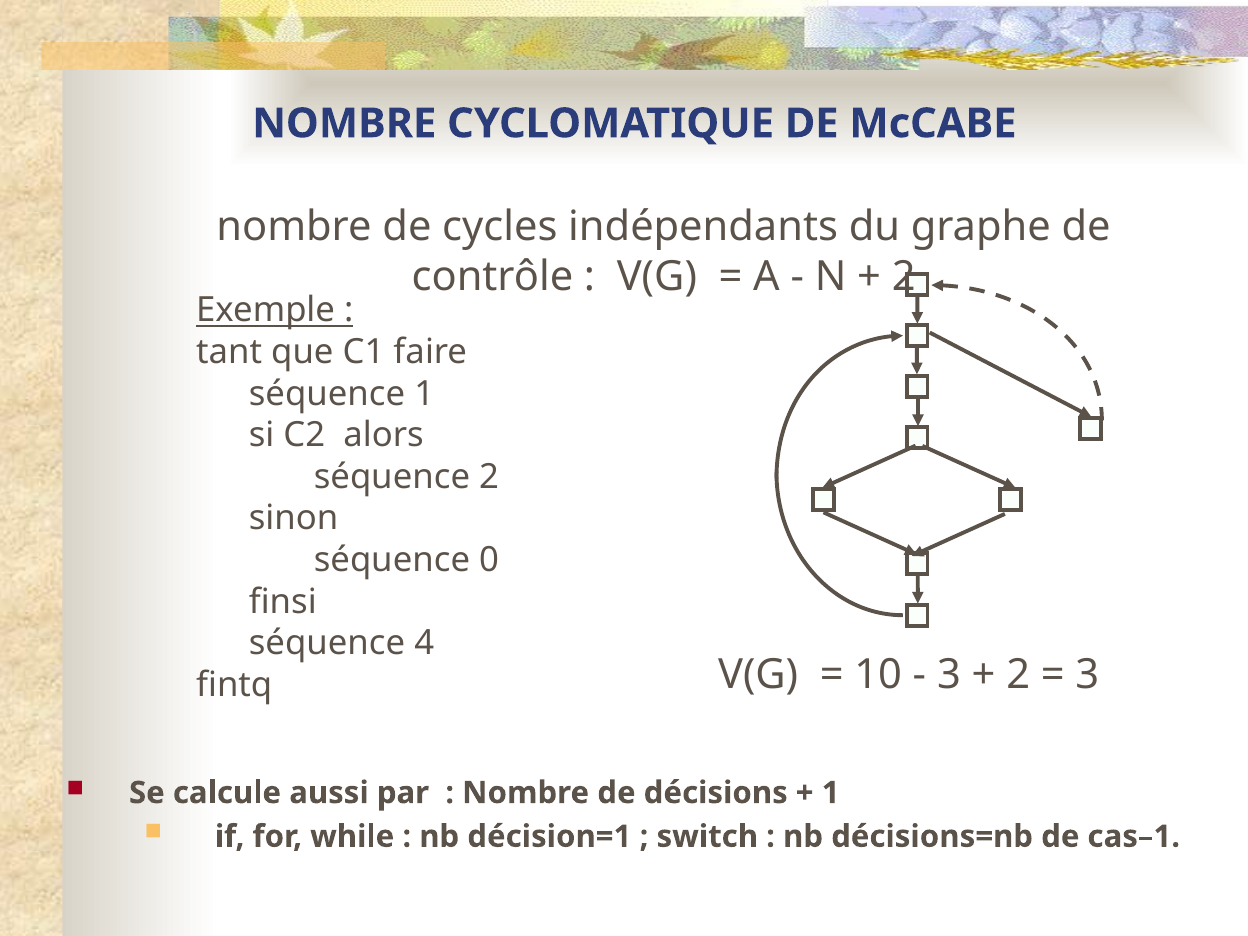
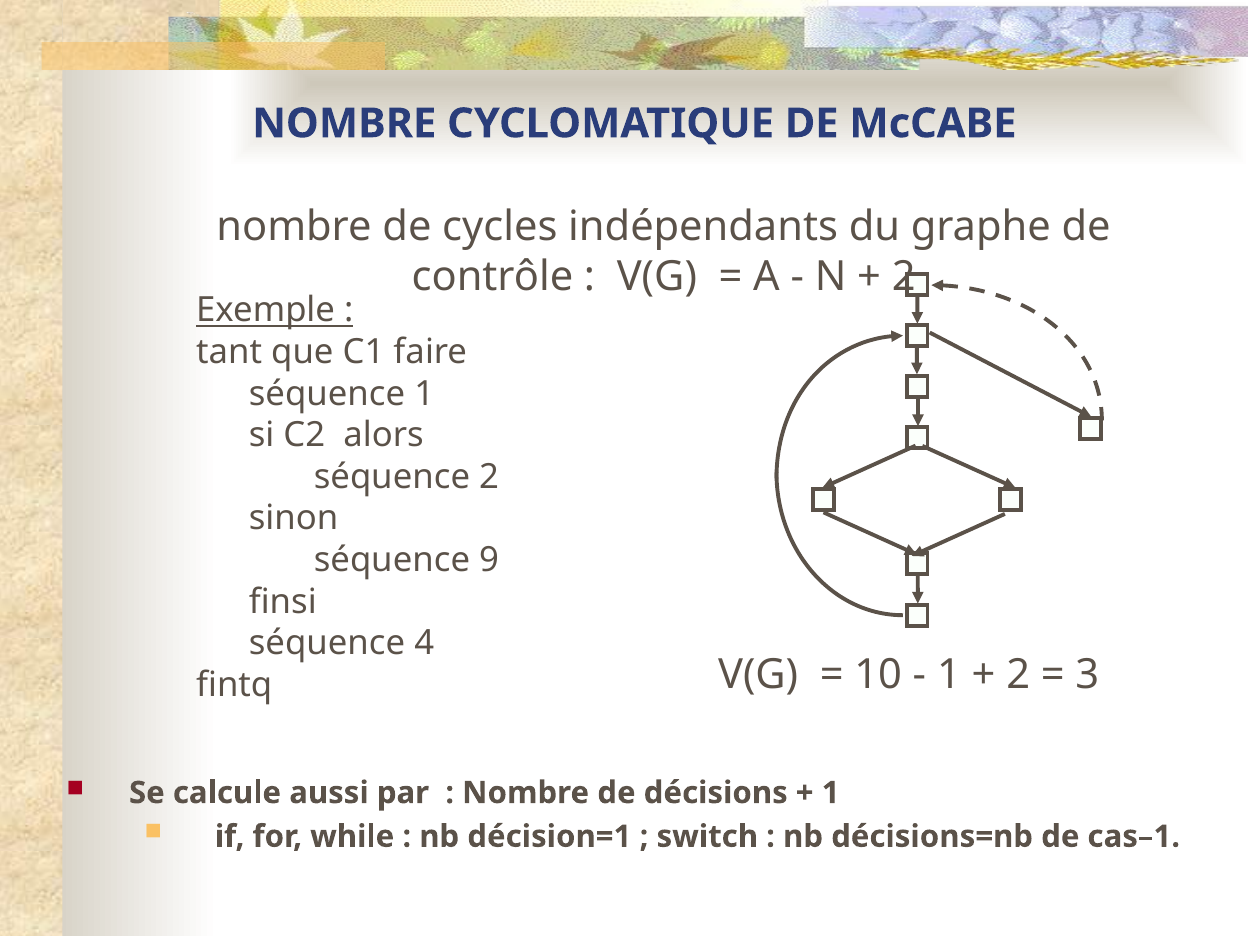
0: 0 -> 9 (489, 560)
3: 3 -> 1 (949, 674)
